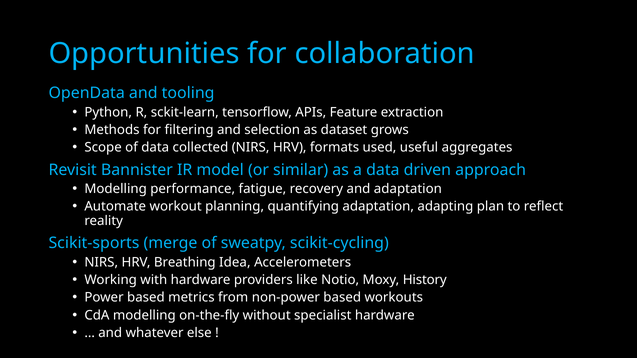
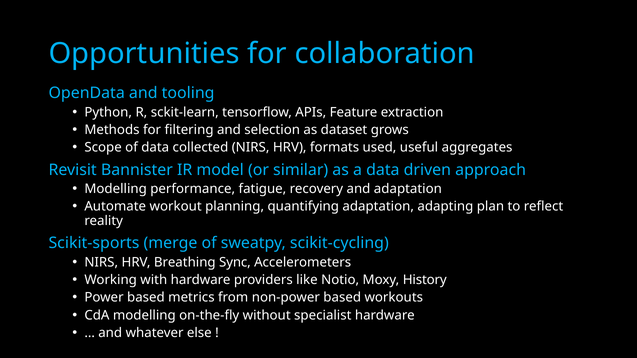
Idea: Idea -> Sync (235, 262)
